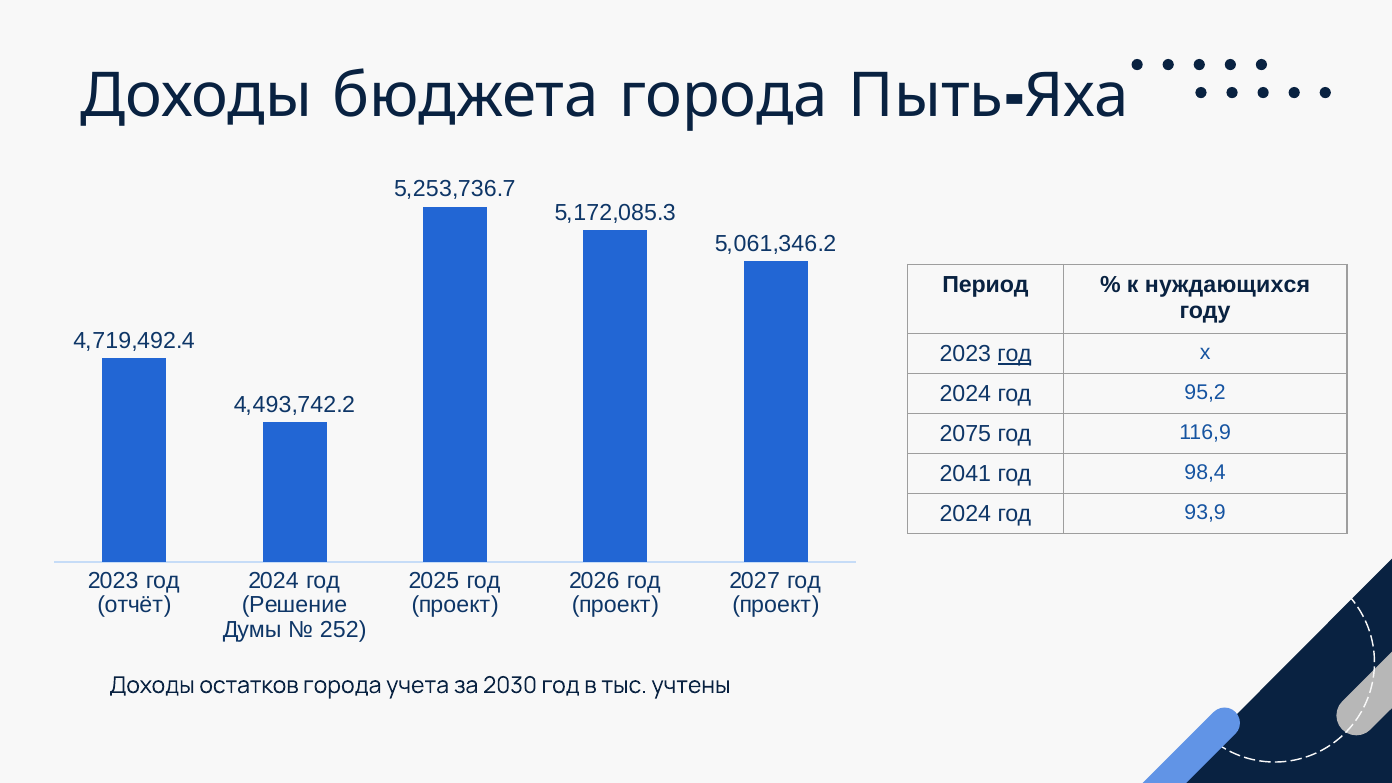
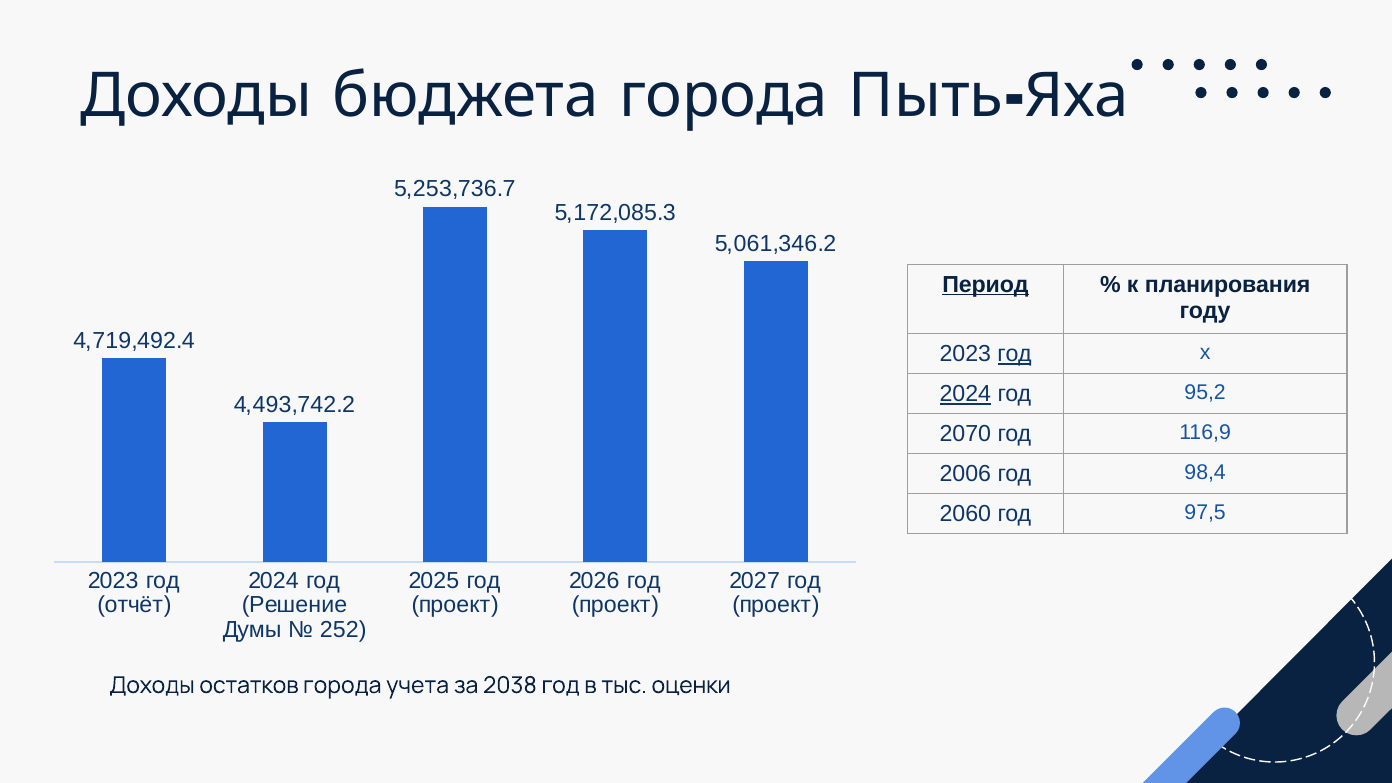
Период underline: none -> present (985, 285)
нуждающихся: нуждающихся -> планирования (1228, 285)
2024 underline: none -> present (965, 394)
2075: 2075 -> 2070 (965, 434)
2041: 2041 -> 2006 (965, 474)
2024: 2024 -> 2060 (965, 514)
93,9: 93,9 -> 97,5 (1205, 513)
2030: 2030 -> 2038 (510, 685)
учтены: учтены -> оценки (691, 685)
